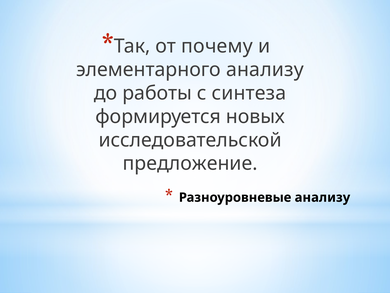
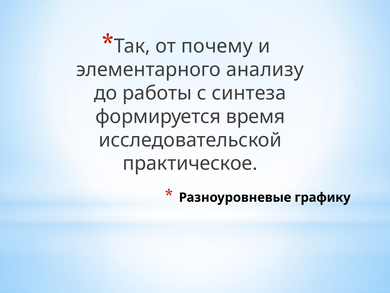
новых: новых -> время (255, 116)
предложение: предложение -> практическое (190, 163)
Разноуровневые анализу: анализу -> графику (323, 197)
